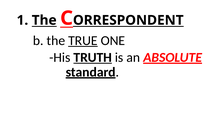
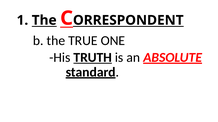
TRUE underline: present -> none (83, 41)
